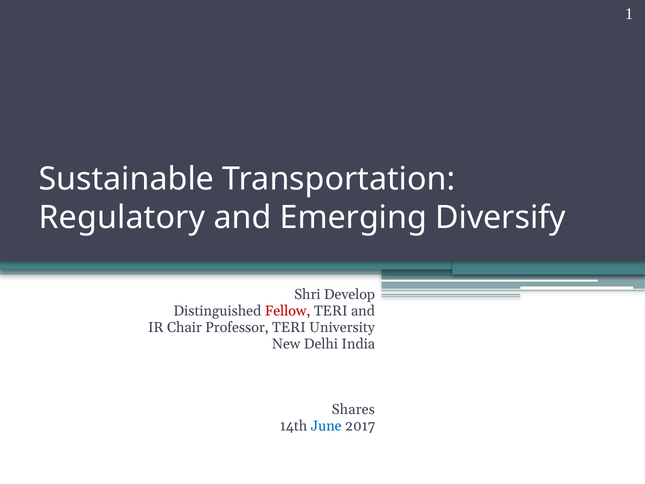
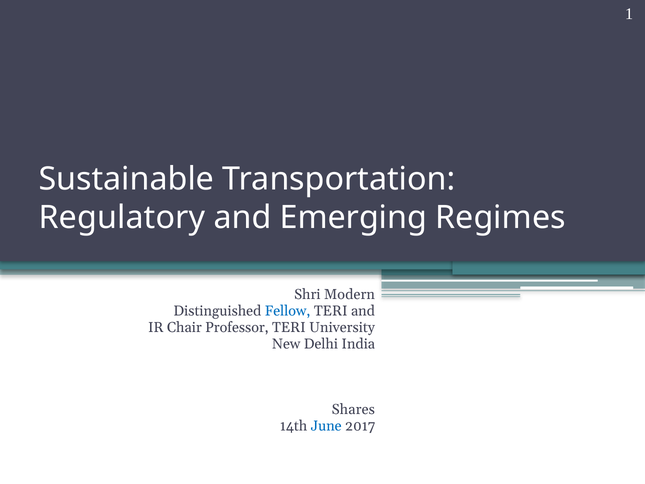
Diversify: Diversify -> Regimes (501, 218)
Develop: Develop -> Modern (349, 294)
Fellow colour: red -> blue (288, 311)
